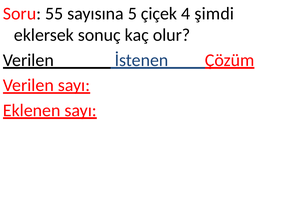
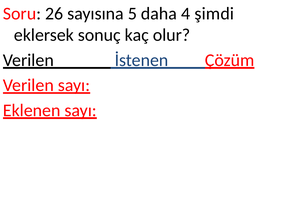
55: 55 -> 26 (54, 13)
çiçek: çiçek -> daha (159, 13)
